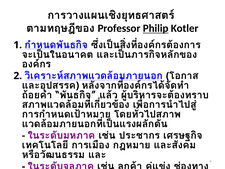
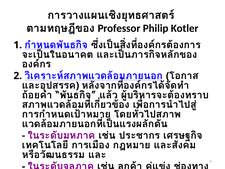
Philip underline: present -> none (156, 28)
